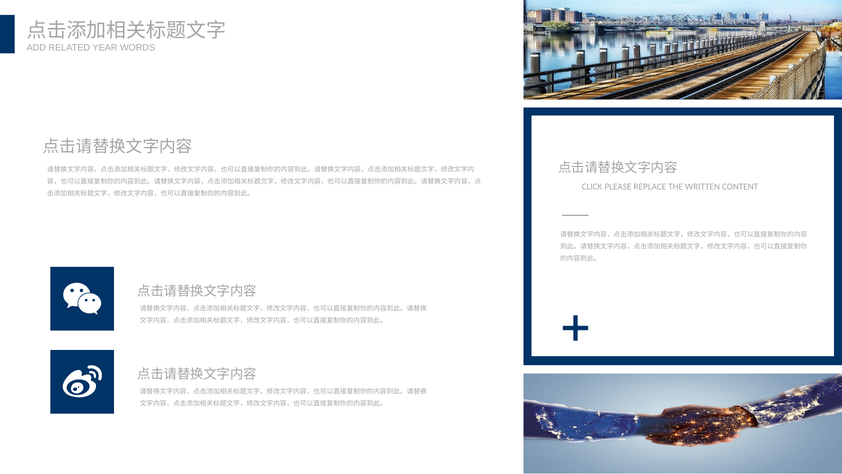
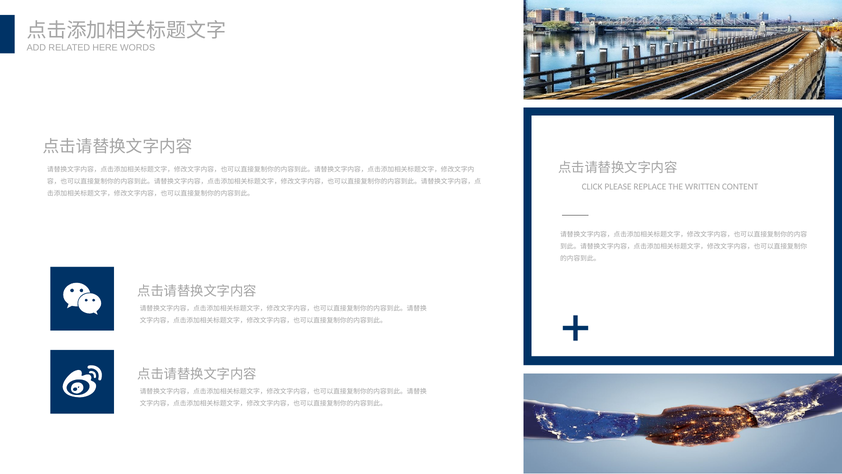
YEAR: YEAR -> HERE (105, 48)
